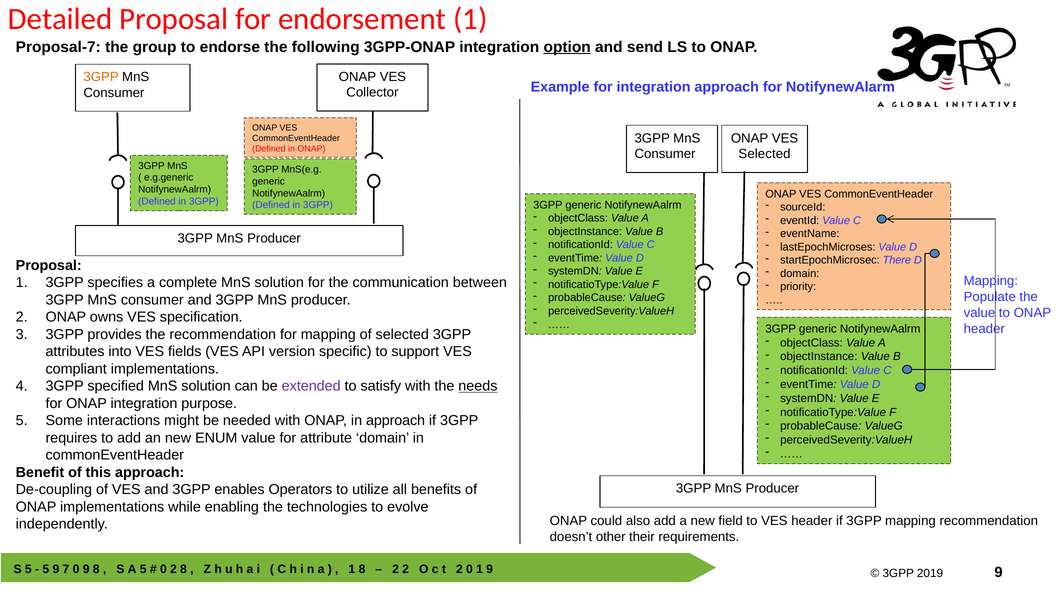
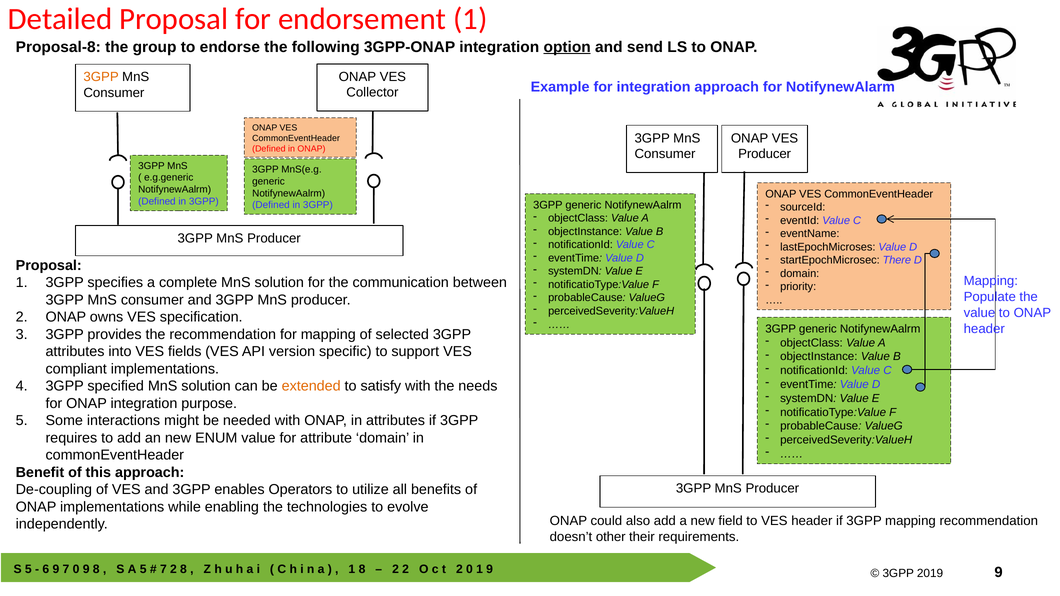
Proposal-7: Proposal-7 -> Proposal-8 (58, 47)
Selected: Selected -> Producer (765, 154)
extended colour: purple -> orange (311, 386)
needs underline: present -> none (478, 386)
in approach: approach -> attributes (396, 421)
5: 5 -> 6 (46, 569)
0: 0 -> 7 (163, 569)
